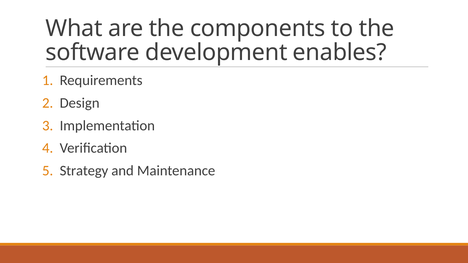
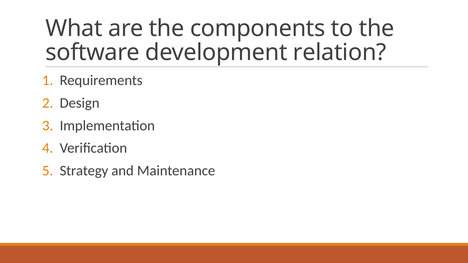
enables: enables -> relation (340, 52)
